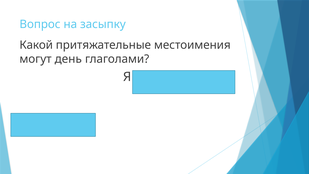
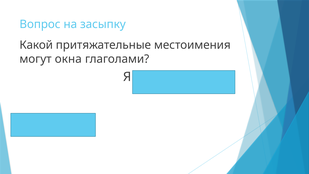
день: день -> окна (68, 59)
